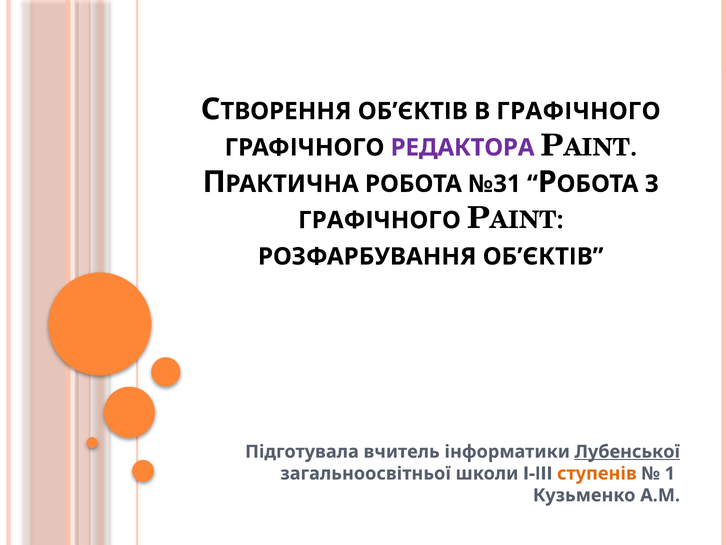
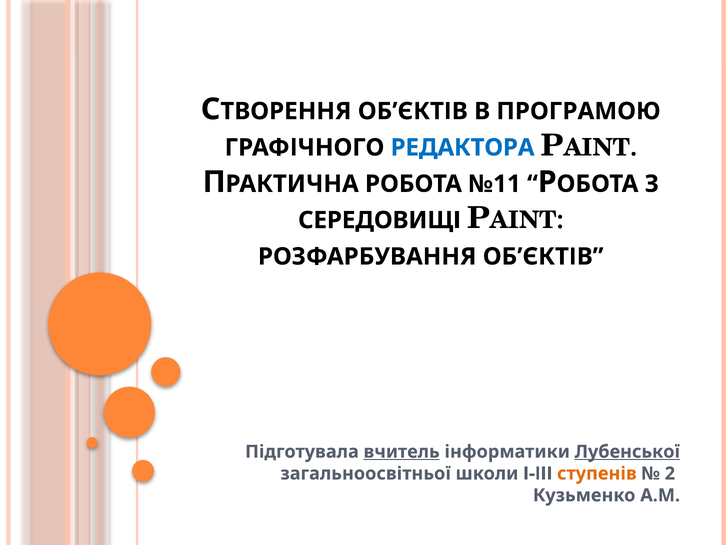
В ГРАФІЧНОГО: ГРАФІЧНОГО -> ПРОГРАМОЮ (579, 111)
РЕДАКТОРА colour: purple -> blue (463, 147)
№31: №31 -> №11 (495, 184)
ГРАФІЧНОГО: ГРАФІЧНОГО -> СЕРЕДОВИЩІ (380, 220)
вчитель underline: none -> present (402, 451)
1: 1 -> 2 (670, 473)
